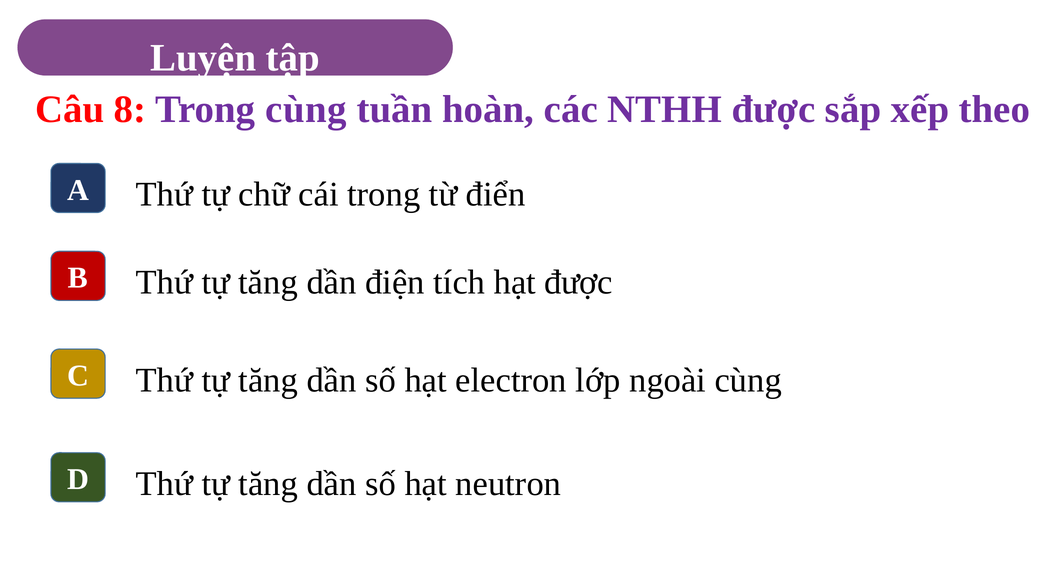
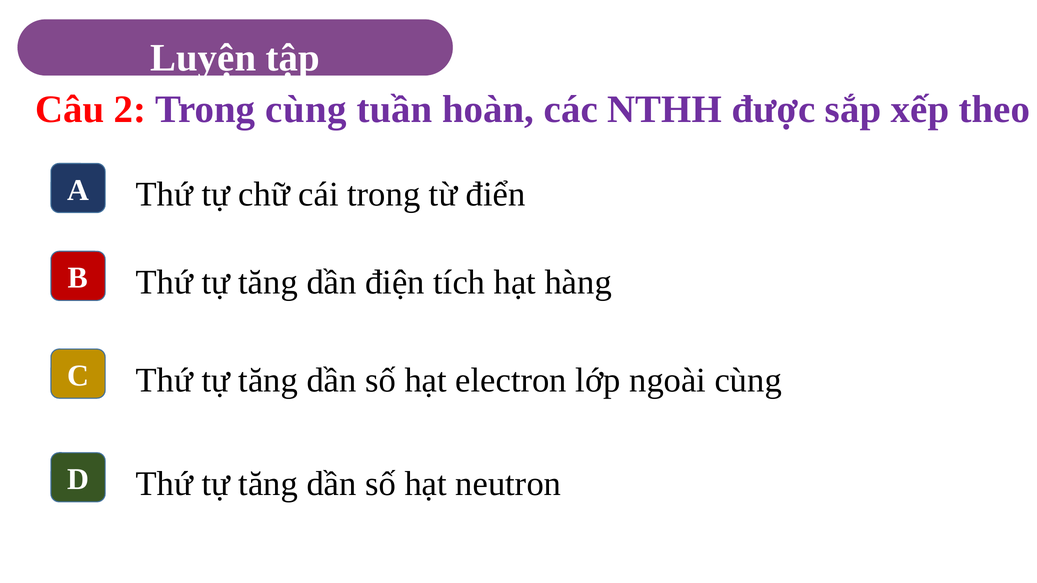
8: 8 -> 2 (130, 109)
hạt được: được -> hàng (578, 283)
